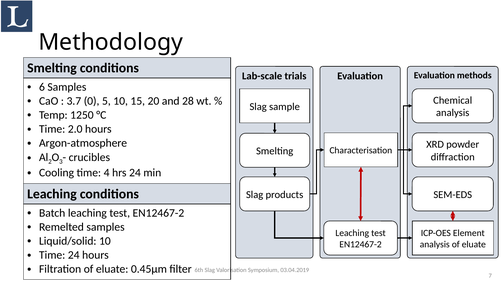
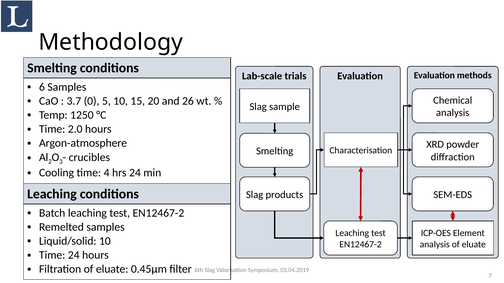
28: 28 -> 26 (188, 101)
